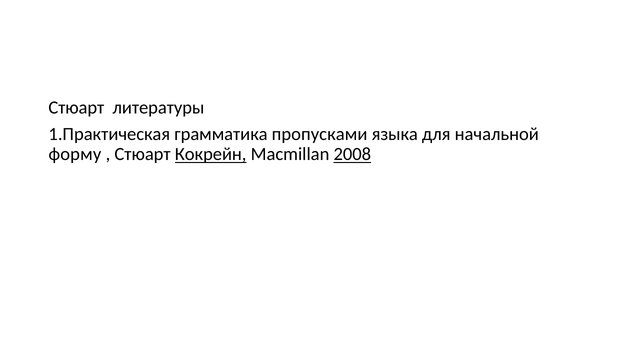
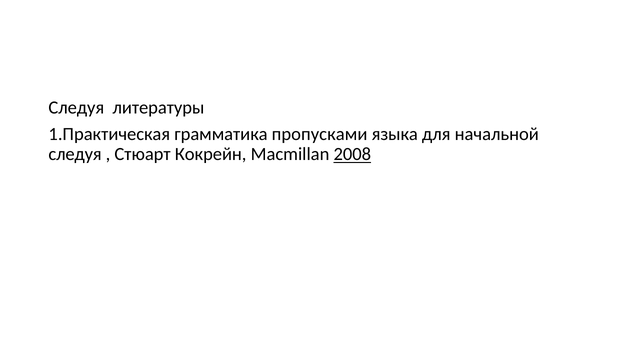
Стюарт: Стюарт -> Следуя (76, 108)
форму: форму -> следуя (75, 154)
Кокрейн underline: present -> none (211, 154)
